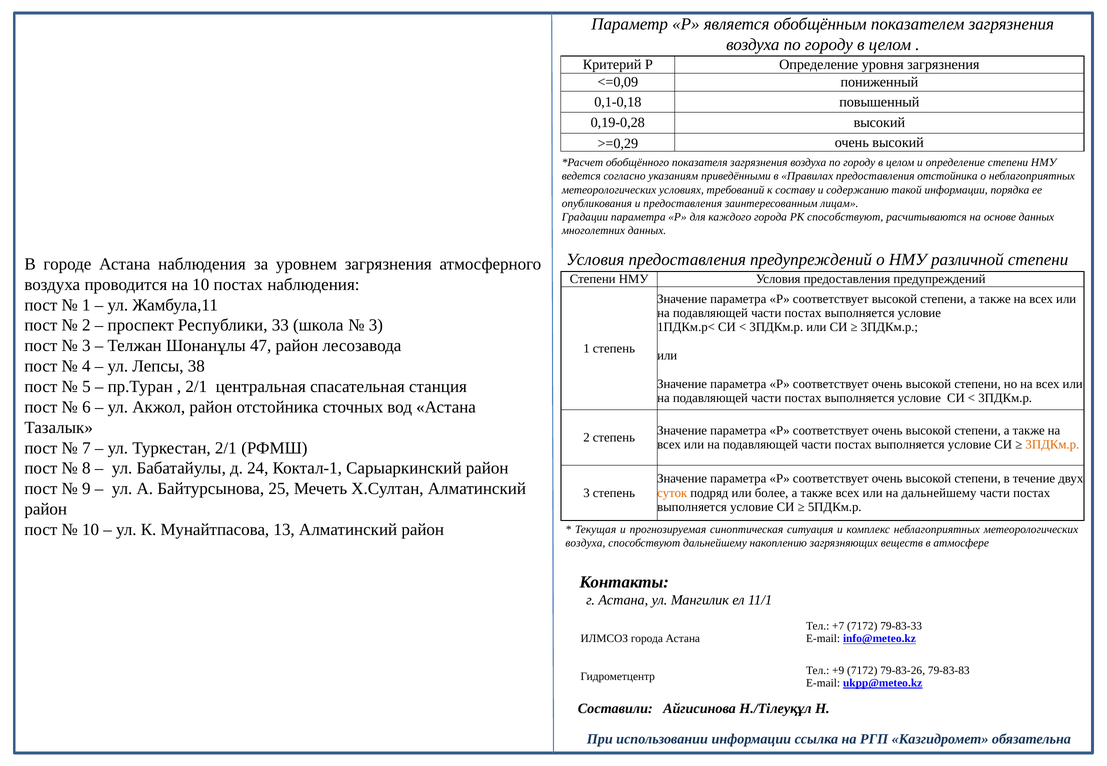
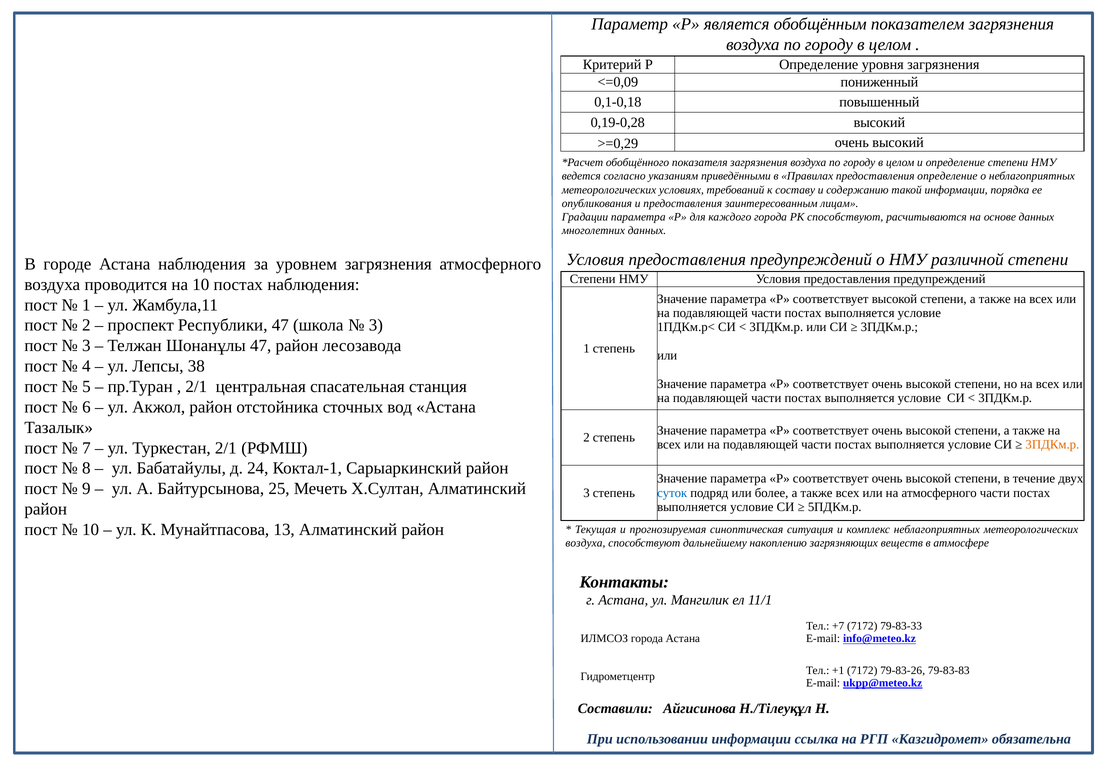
предоставления отстойника: отстойника -> определение (947, 176)
Республики 33: 33 -> 47 (280, 326)
суток colour: orange -> blue (672, 493)
на дальнейшему: дальнейшему -> атмосферного (939, 493)
+9: +9 -> +1 (838, 671)
